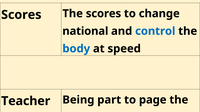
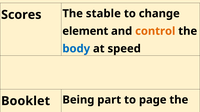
The scores: scores -> stable (103, 14)
national: national -> element (85, 31)
control colour: blue -> orange (155, 31)
Teacher: Teacher -> Booklet (26, 101)
